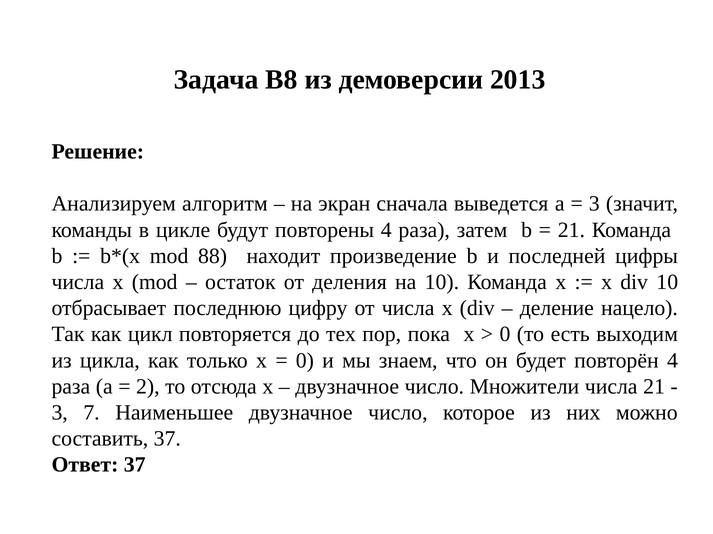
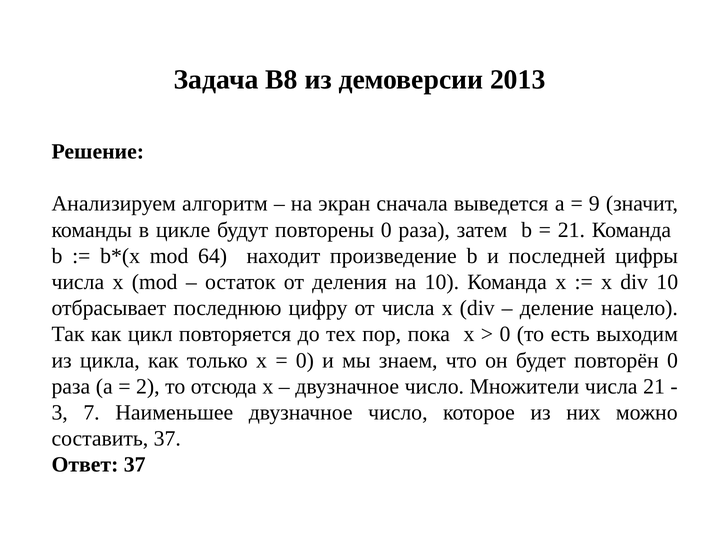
3: 3 -> 9 (594, 204)
повторены 4: 4 -> 0 (386, 230)
88: 88 -> 64 (213, 256)
повторён 4: 4 -> 0 (672, 361)
